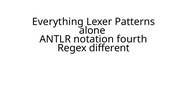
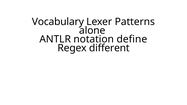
Everything: Everything -> Vocabulary (58, 22)
fourth: fourth -> define (132, 39)
